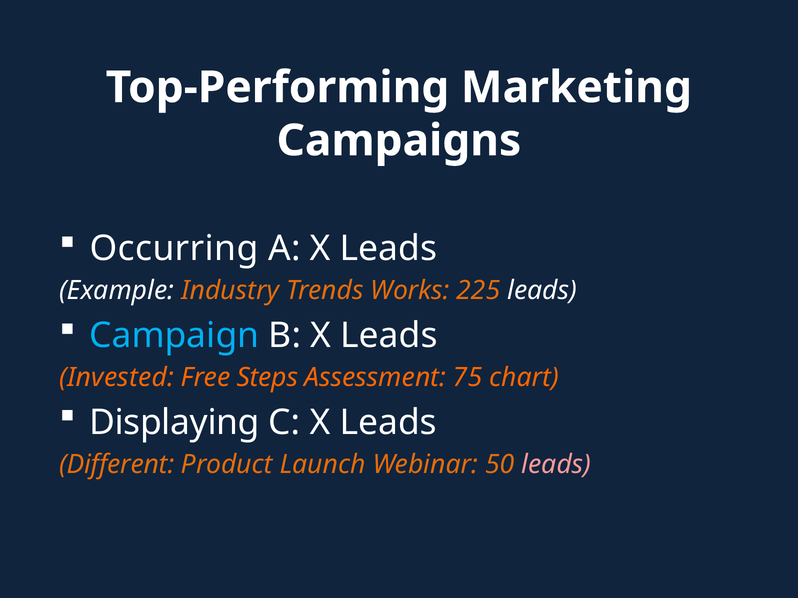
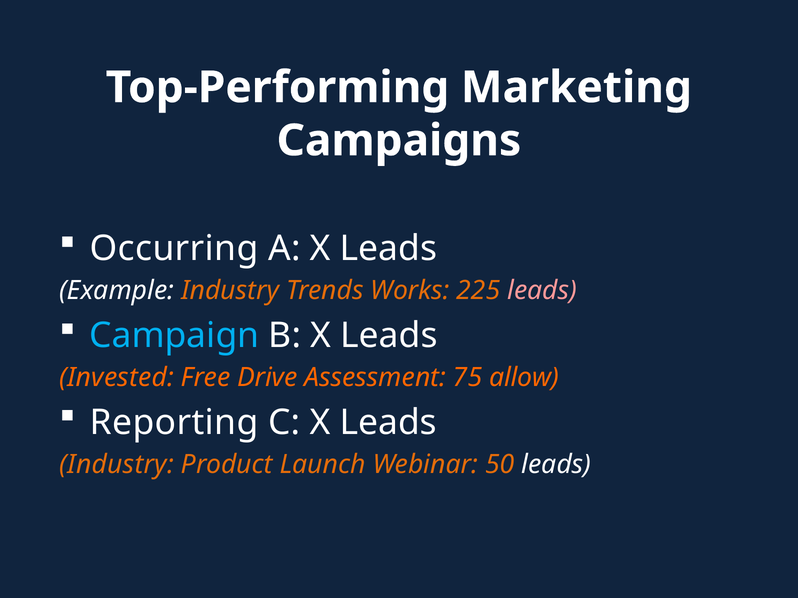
leads colour: white -> pink (542, 291)
Steps: Steps -> Drive (267, 378)
chart: chart -> allow (524, 378)
Displaying: Displaying -> Reporting (174, 423)
Different: Different -> Industry (117, 465)
leads colour: pink -> white (556, 465)
